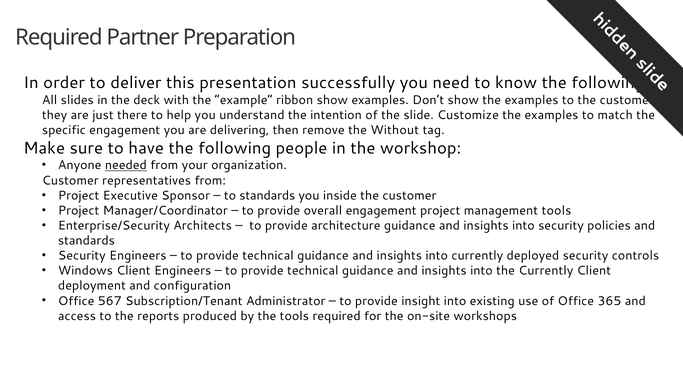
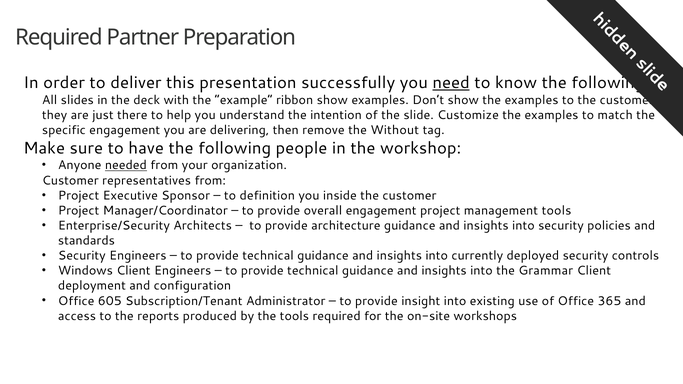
need underline: none -> present (451, 83)
to standards: standards -> definition (267, 196)
the Currently: Currently -> Grammar (546, 271)
567: 567 -> 605 (110, 301)
